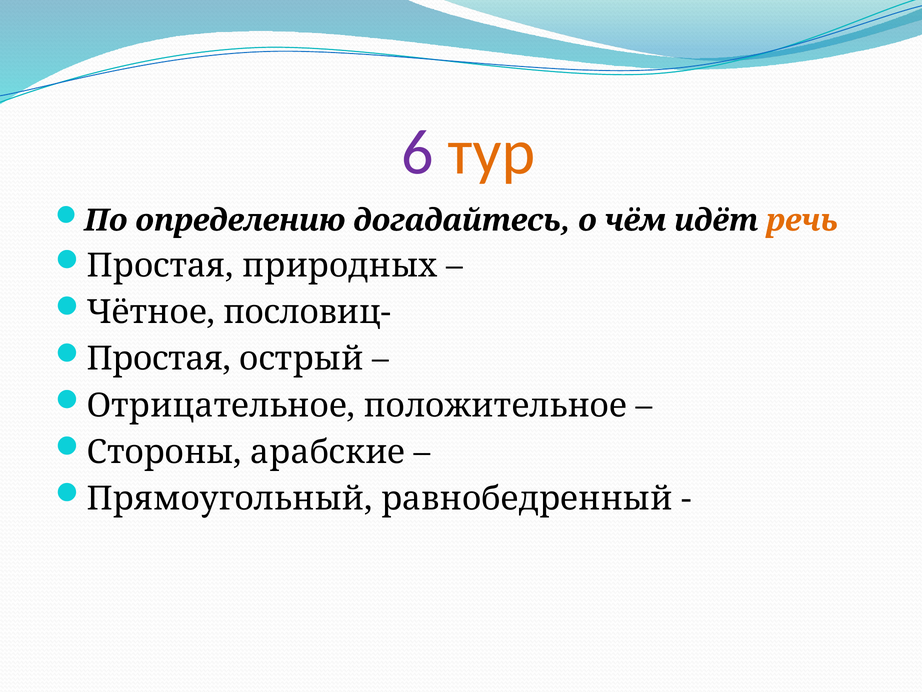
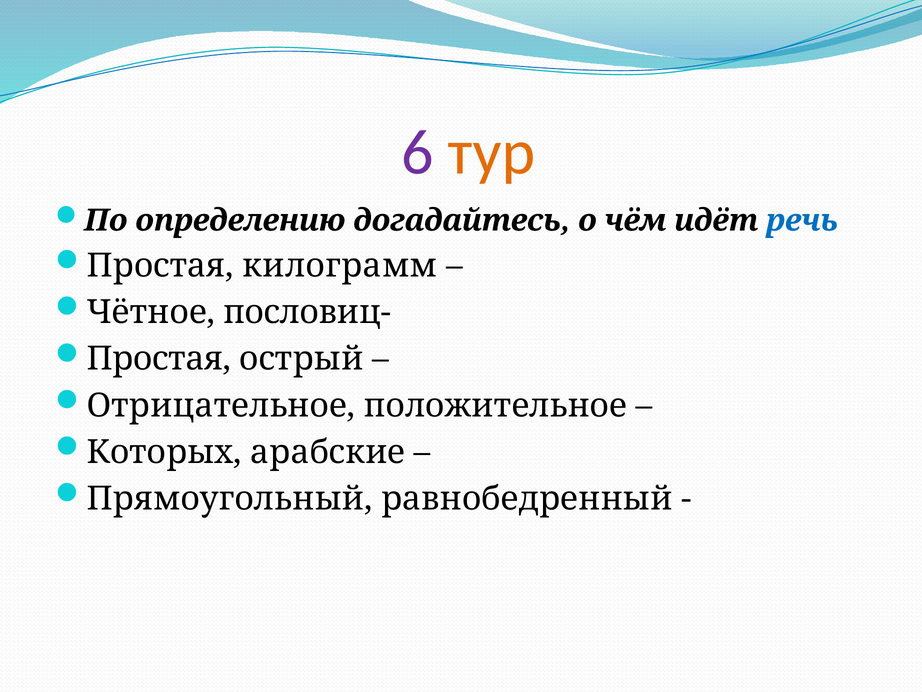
речь colour: orange -> blue (802, 220)
природных: природных -> килограмм (340, 266)
Стороны: Стороны -> Которых (164, 452)
